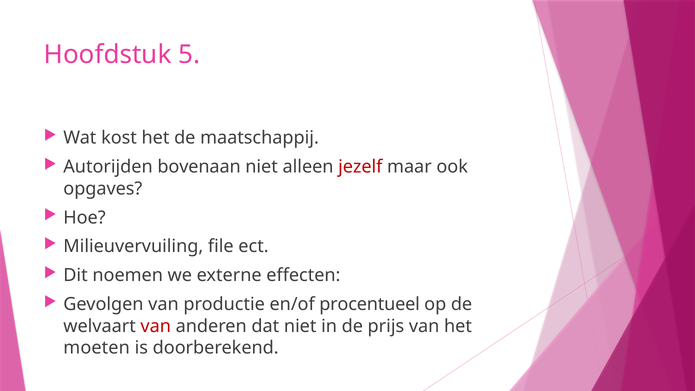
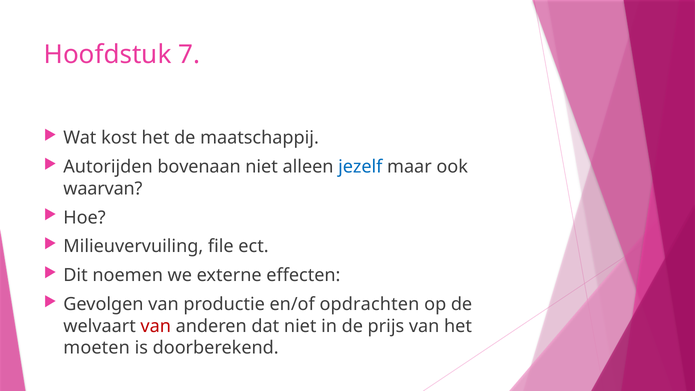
5: 5 -> 7 (189, 55)
jezelf colour: red -> blue (360, 167)
opgaves: opgaves -> waarvan (103, 189)
procentueel: procentueel -> opdrachten (369, 304)
